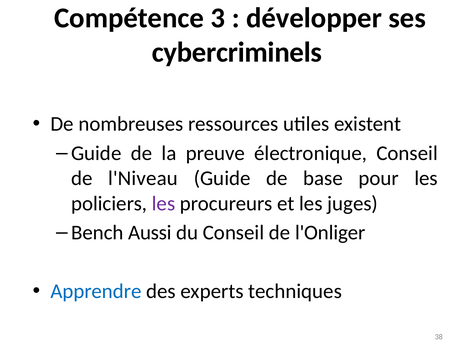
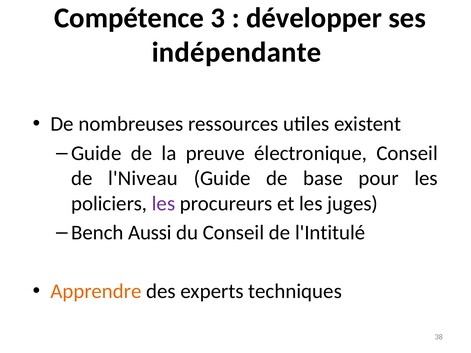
cybercriminels: cybercriminels -> indépendante (237, 53)
l'Onliger: l'Onliger -> l'Intitulé (330, 233)
Apprendre colour: blue -> orange (96, 292)
